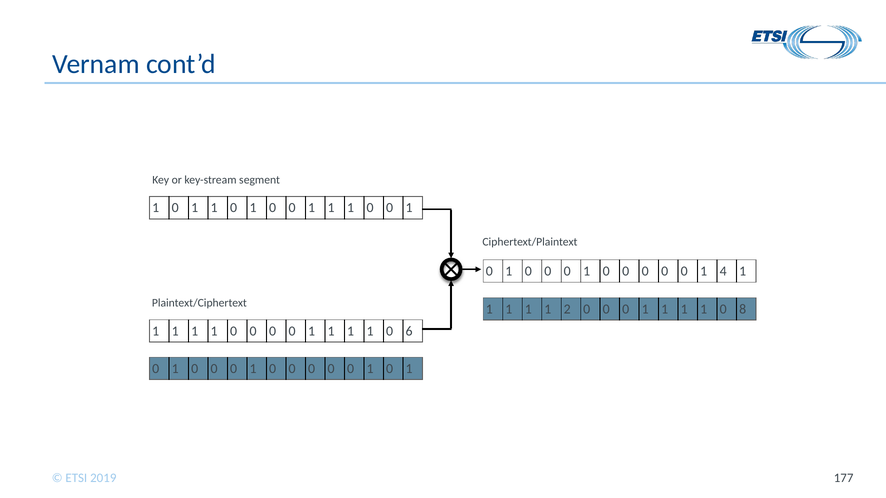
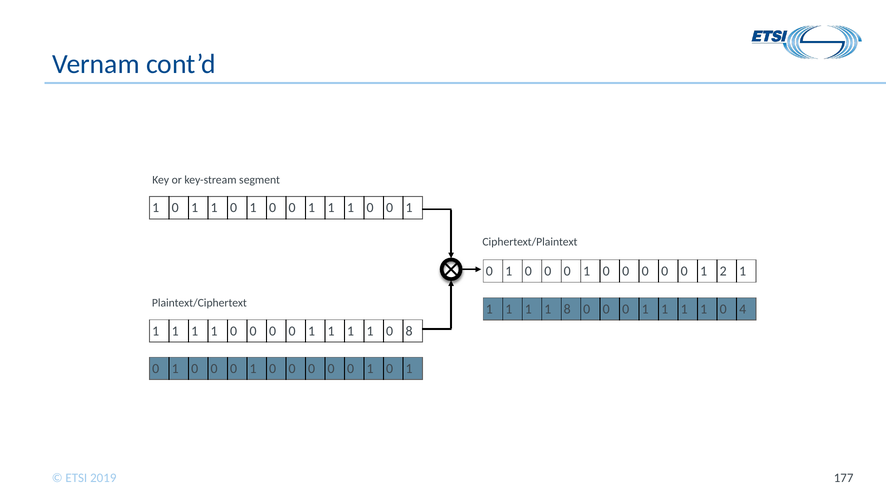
4: 4 -> 2 (723, 271)
1 2: 2 -> 8 (567, 309)
8: 8 -> 4 (743, 309)
0 6: 6 -> 8 (409, 331)
